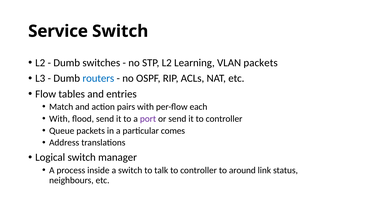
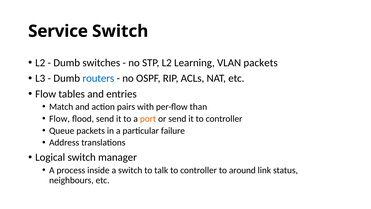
each: each -> than (198, 107)
With: With -> Flow (60, 119)
port colour: purple -> orange (148, 119)
comes: comes -> failure (173, 131)
